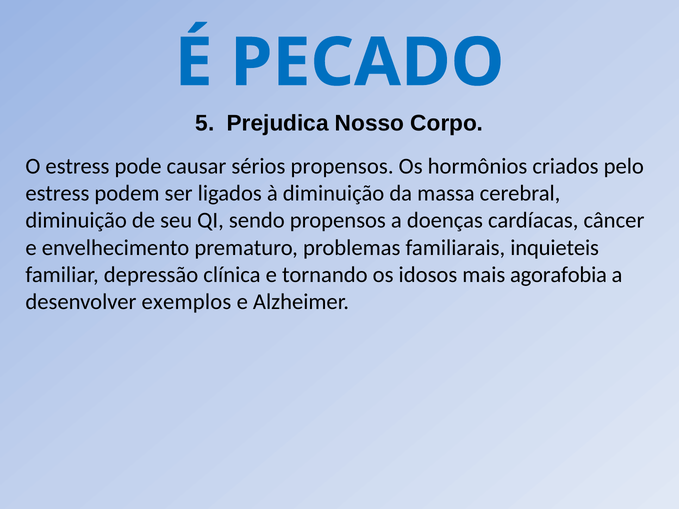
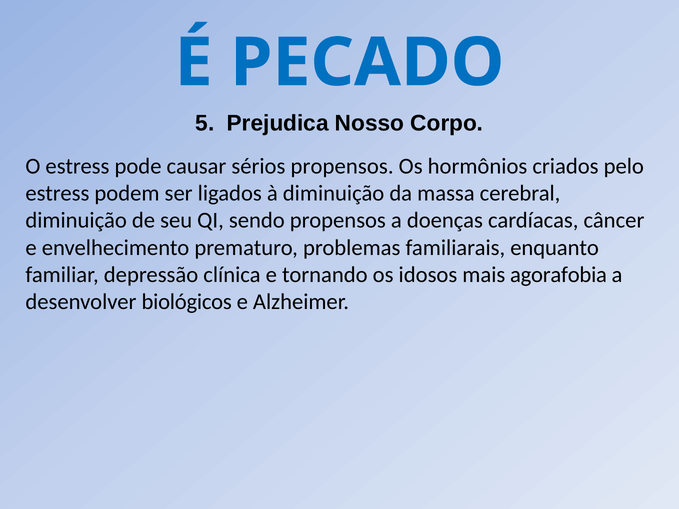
inquieteis: inquieteis -> enquanto (555, 248)
exemplos: exemplos -> biológicos (187, 302)
